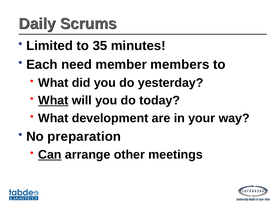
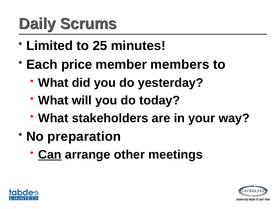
35: 35 -> 25 (100, 46)
need: need -> price (77, 65)
What underline: present -> none (53, 101)
development: development -> stakeholders (110, 118)
